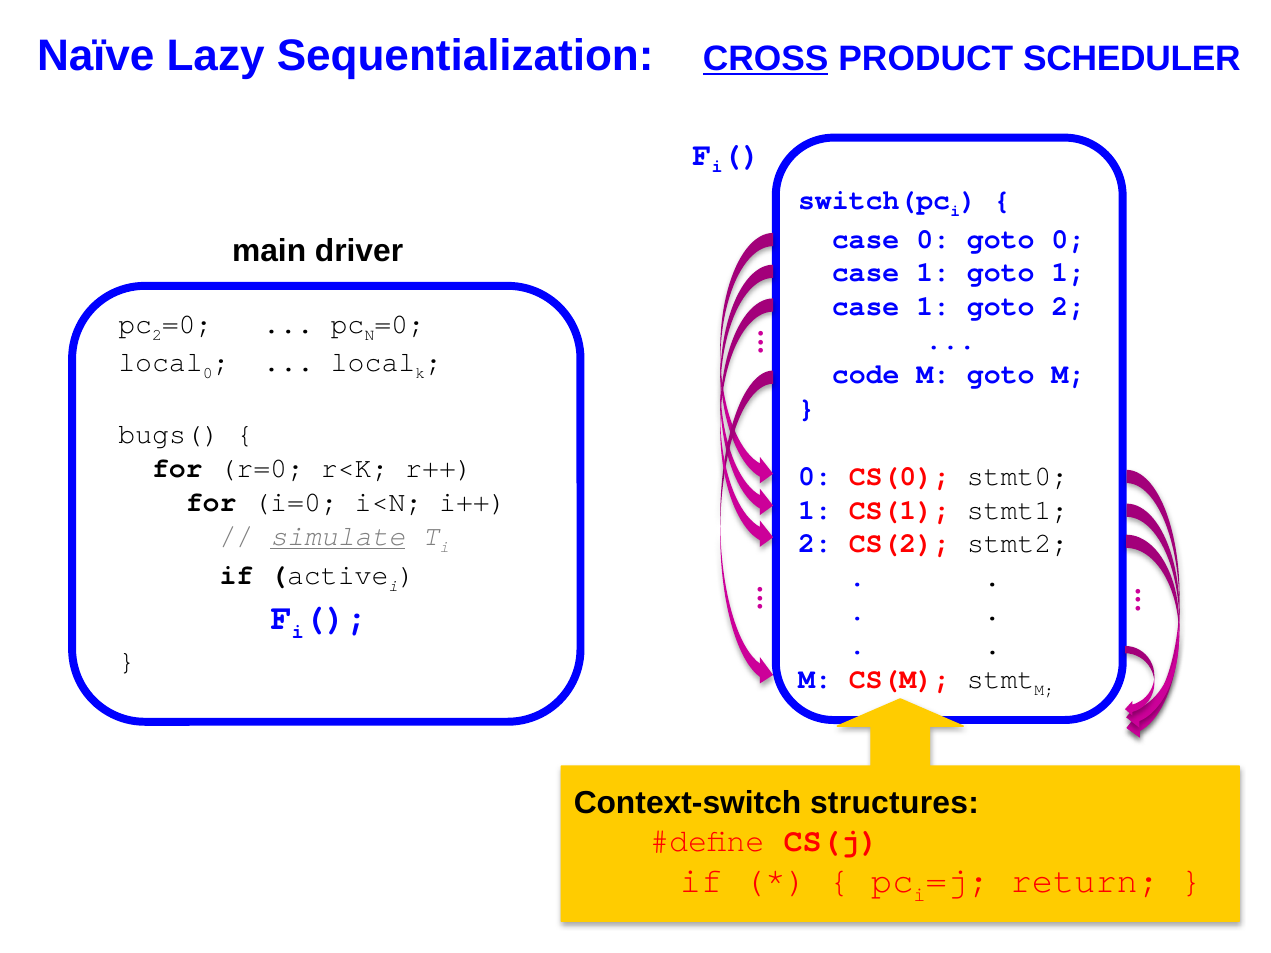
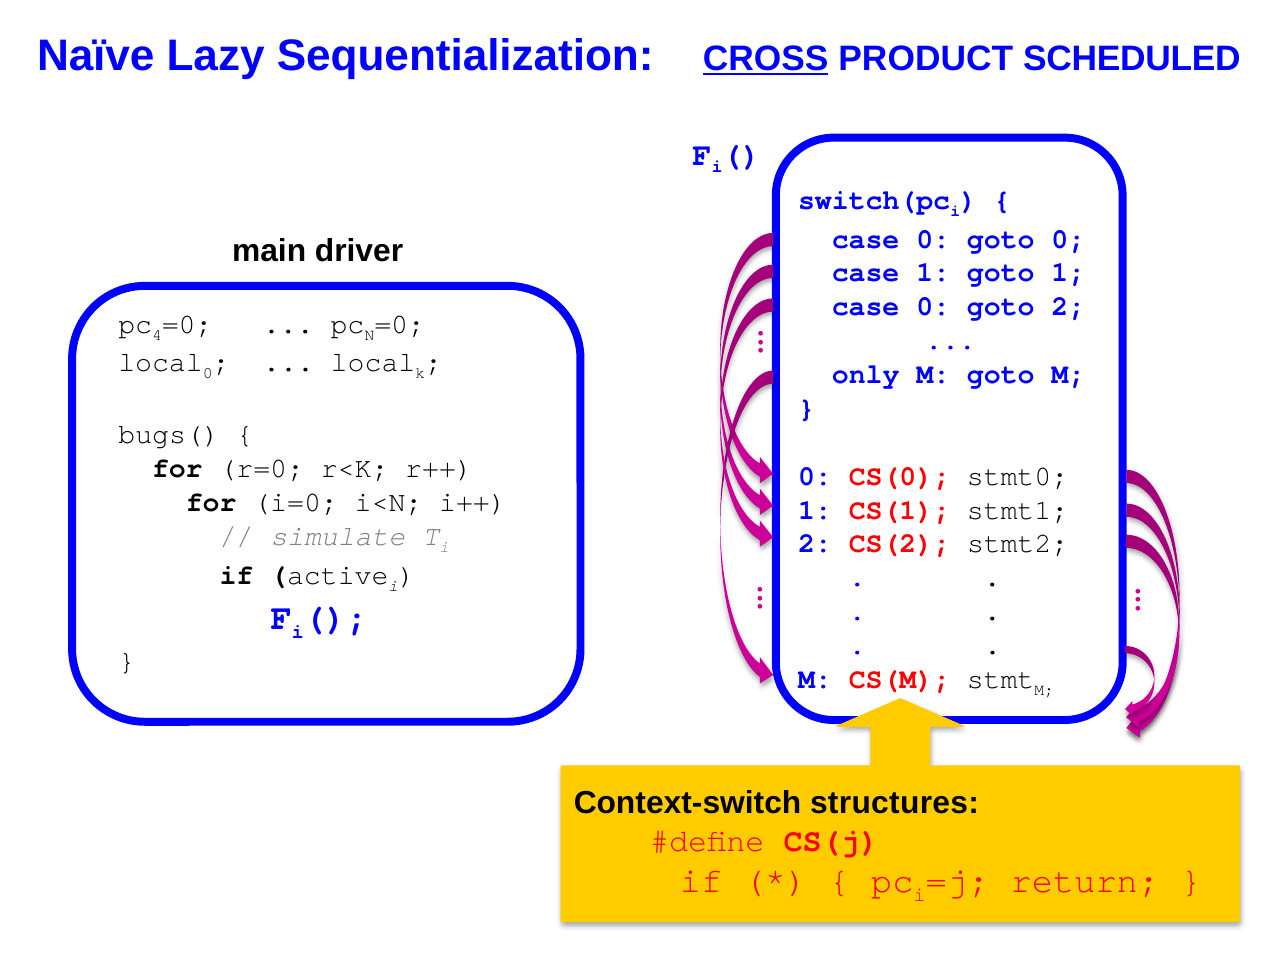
SCHEDULER: SCHEDULER -> SCHEDULED (1132, 59)
1: 1 -> 0 (933, 307)
2: 2 -> 4 (157, 335)
code: code -> only (866, 374)
simulate underline: present -> none (338, 536)
